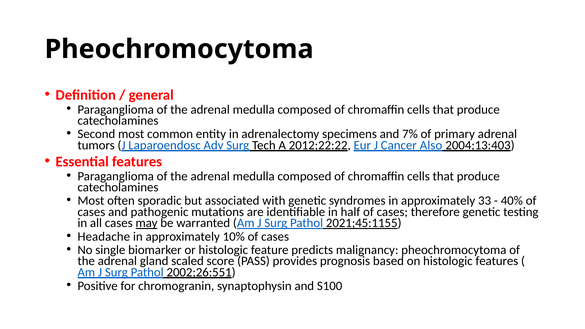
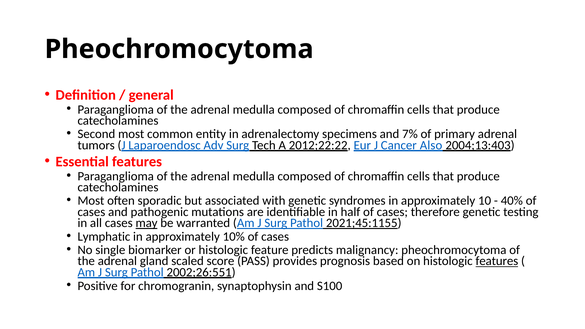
33: 33 -> 10 (485, 201)
Headache: Headache -> Lymphatic (104, 237)
features underline: none -> present (497, 261)
